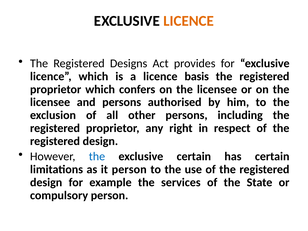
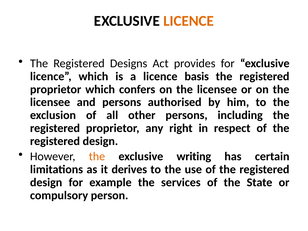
the colour: blue -> orange (97, 156)
exclusive certain: certain -> writing (194, 156)
it person: person -> derives (129, 169)
